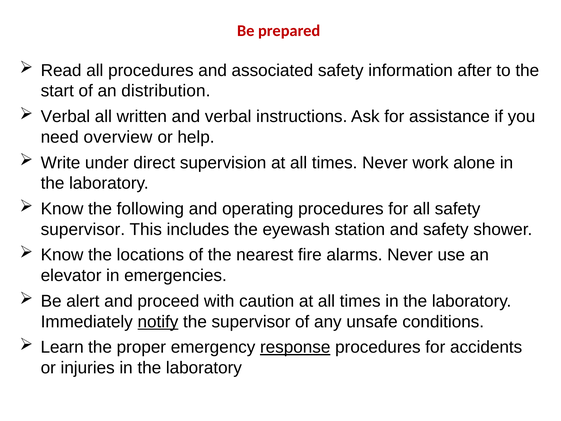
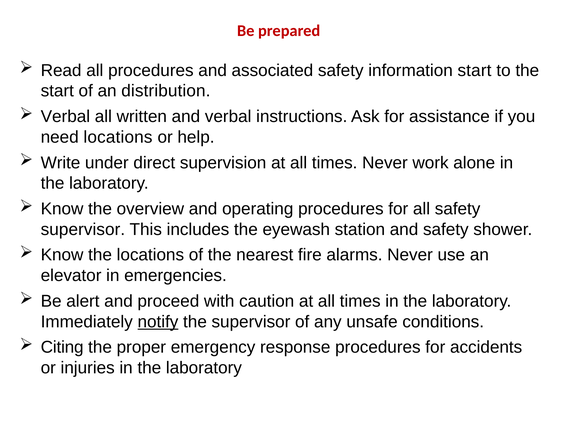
information after: after -> start (474, 70)
need overview: overview -> locations (118, 137)
following: following -> overview (150, 209)
Learn: Learn -> Citing (62, 347)
response underline: present -> none (295, 347)
